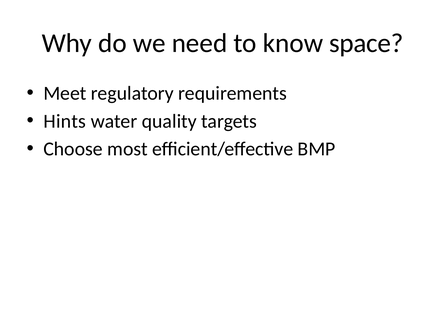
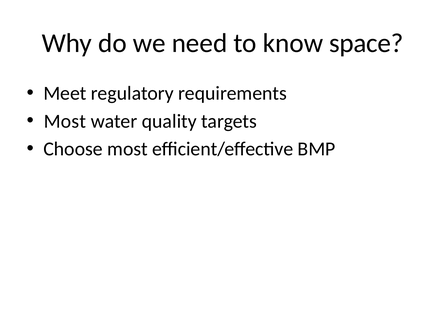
Hints: Hints -> Most (65, 121)
